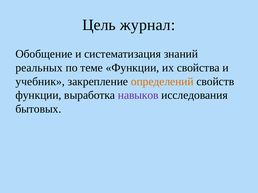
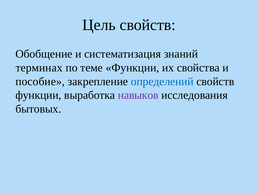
Цель журнал: журнал -> свойств (148, 25)
реальных: реальных -> терминах (39, 68)
учебник: учебник -> пособие (40, 82)
определений colour: orange -> blue (162, 82)
